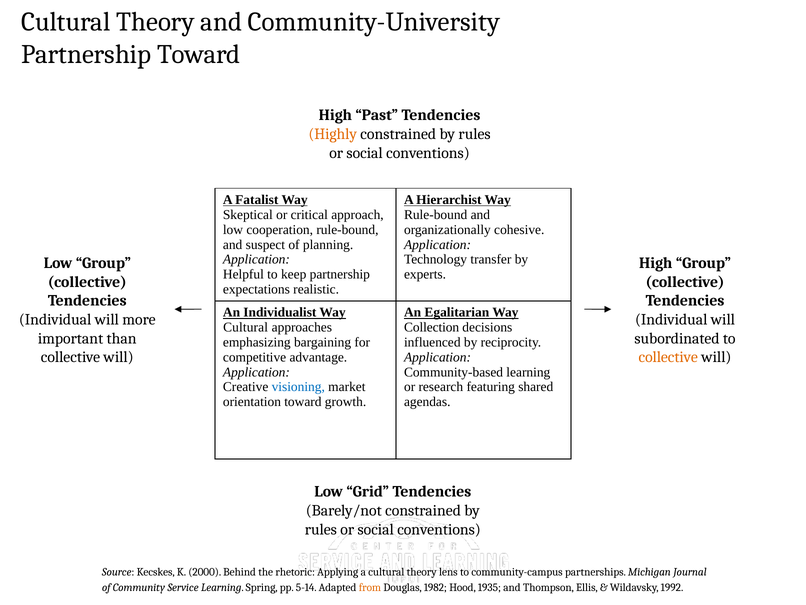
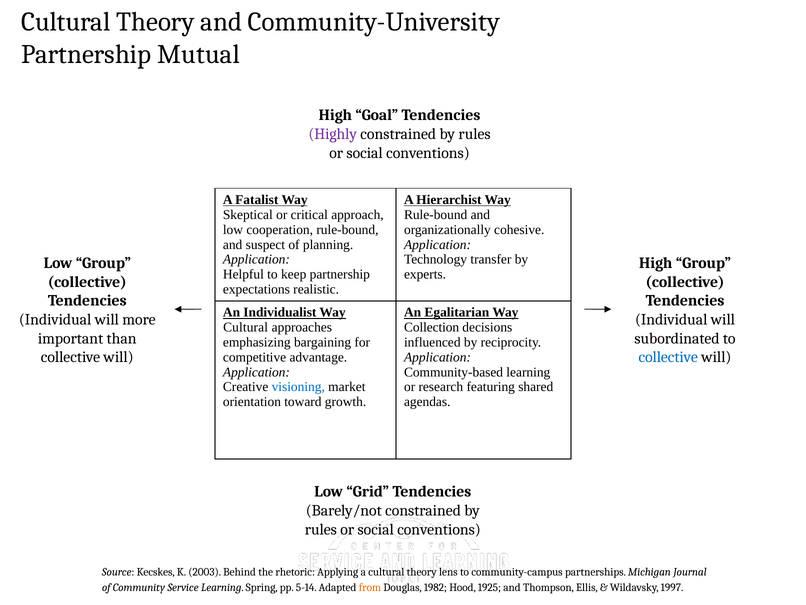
Partnership Toward: Toward -> Mutual (199, 54)
Past: Past -> Goal (377, 115)
Highly colour: orange -> purple (333, 134)
collective colour: orange -> blue (668, 357)
2000: 2000 -> 2003 (205, 571)
1935: 1935 -> 1925 (489, 587)
1992: 1992 -> 1997 (672, 587)
